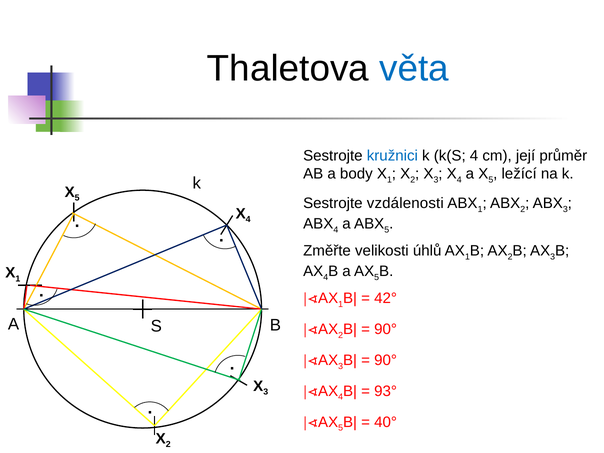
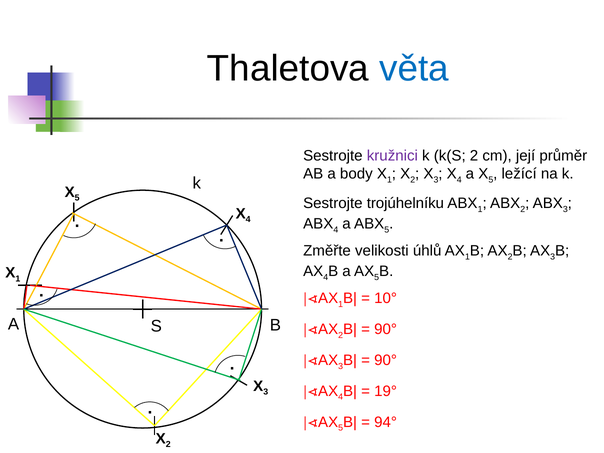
kružnici colour: blue -> purple (392, 156)
k(S 4: 4 -> 2 (474, 156)
vzdálenosti: vzdálenosti -> trojúhelníku (405, 203)
42°: 42° -> 10° (386, 298)
93°: 93° -> 19° (386, 391)
40°: 40° -> 94° (386, 422)
